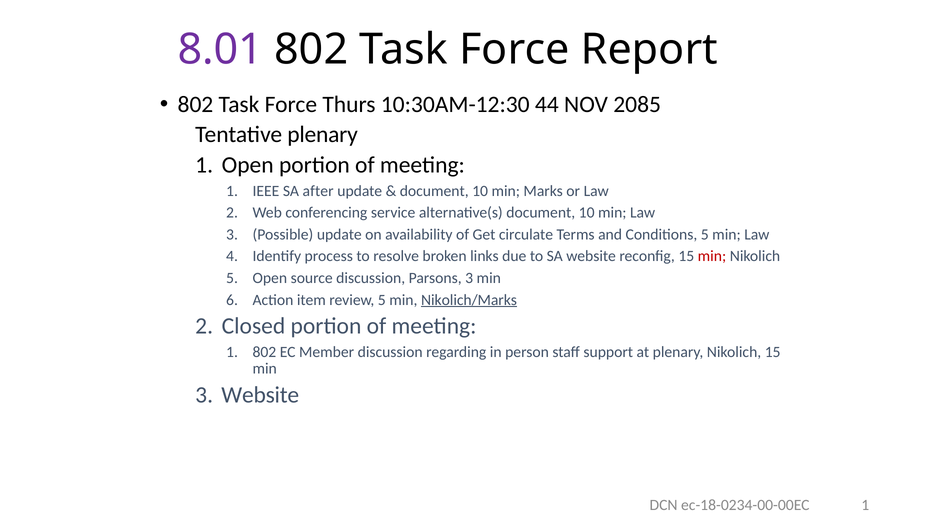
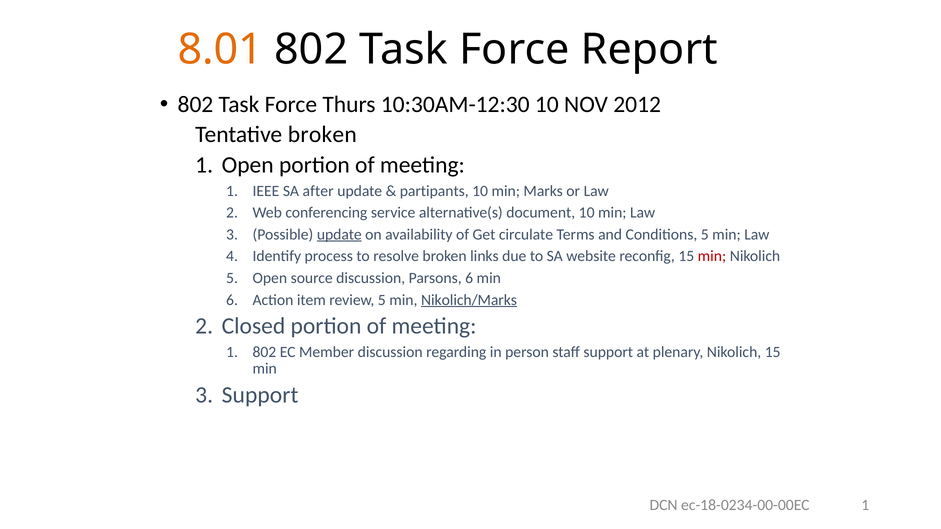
8.01 colour: purple -> orange (220, 50)
10:30AM-12:30 44: 44 -> 10 (547, 104)
2085: 2085 -> 2012 (637, 104)
Tentative plenary: plenary -> broken (322, 135)
document: document -> partipants (434, 191)
update underline: none -> present (339, 235)
Parsons 3: 3 -> 6 (469, 278)
Website: Website -> Support (260, 395)
